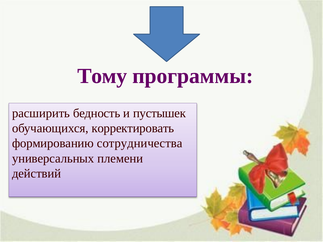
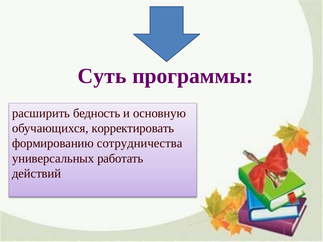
Тому: Тому -> Суть (102, 76)
пустышек: пустышек -> основную (159, 113)
племени: племени -> работать (120, 159)
